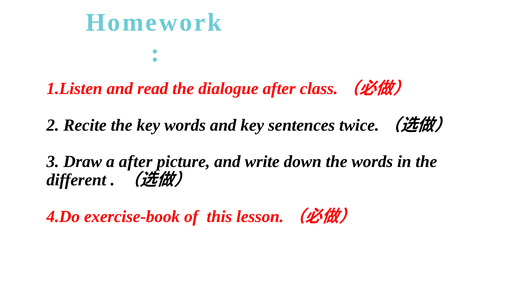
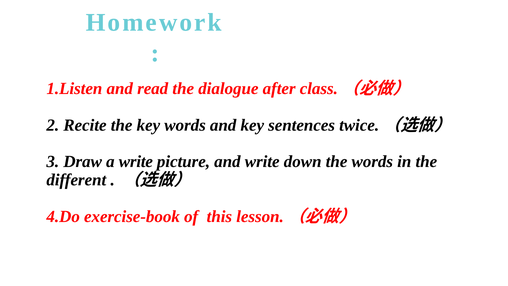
a after: after -> write (136, 162)
